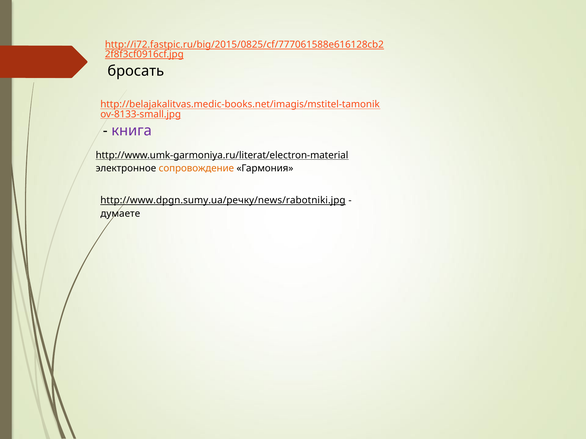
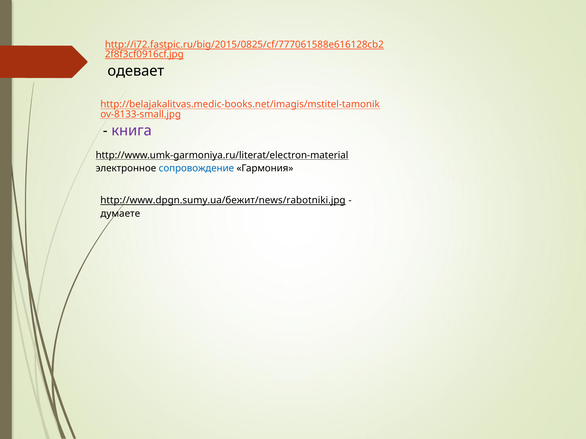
бросать: бросать -> одевает (136, 71)
сопровождение colour: orange -> blue (196, 169)
http://www.dpgn.sumy.ua/речку/news/rabotniki.jpg: http://www.dpgn.sumy.ua/речку/news/rabotniki.jpg -> http://www.dpgn.sumy.ua/бежит/news/rabotniki.jpg (223, 200)
